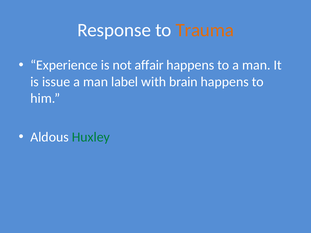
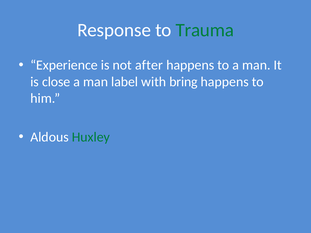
Trauma colour: orange -> green (205, 30)
affair: affair -> after (149, 65)
issue: issue -> close (56, 82)
brain: brain -> bring (183, 82)
